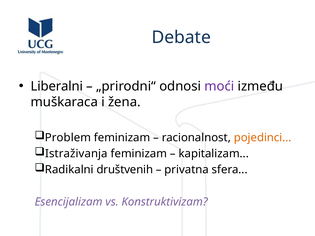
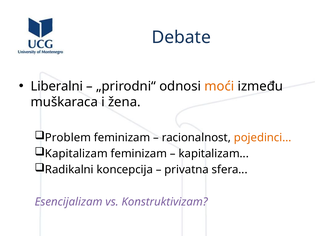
moći colour: purple -> orange (219, 86)
Istraživanja: Istraživanja -> Kapitalizam (76, 154)
društvenih: društvenih -> koncepcija (125, 170)
